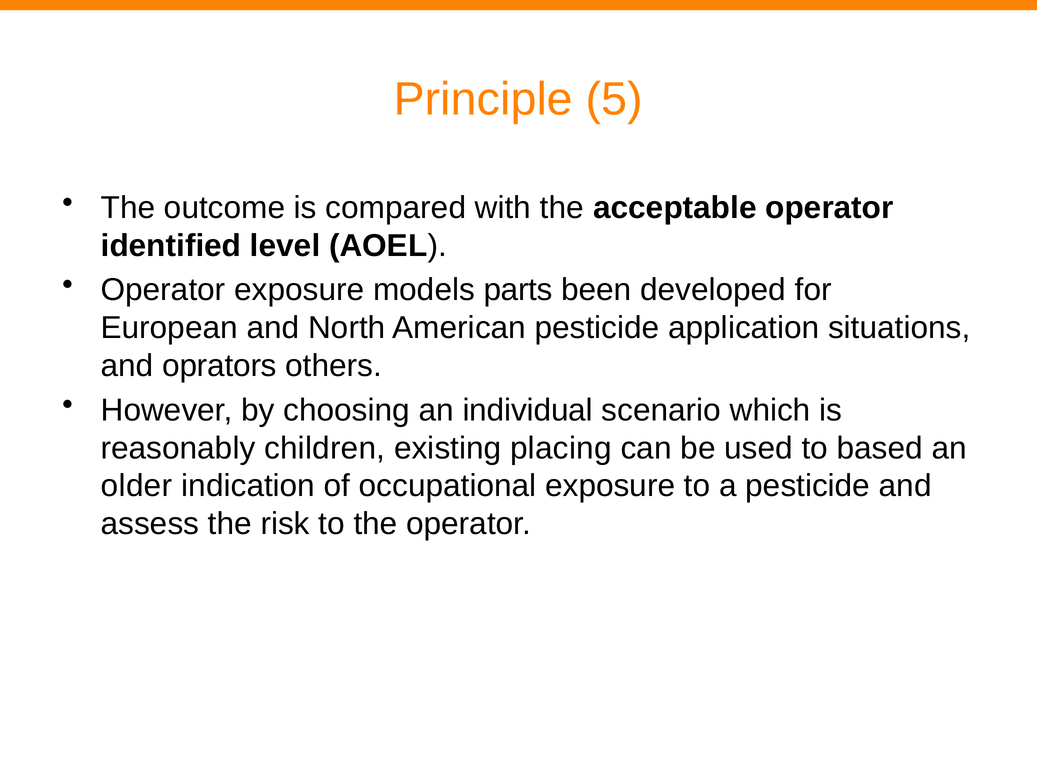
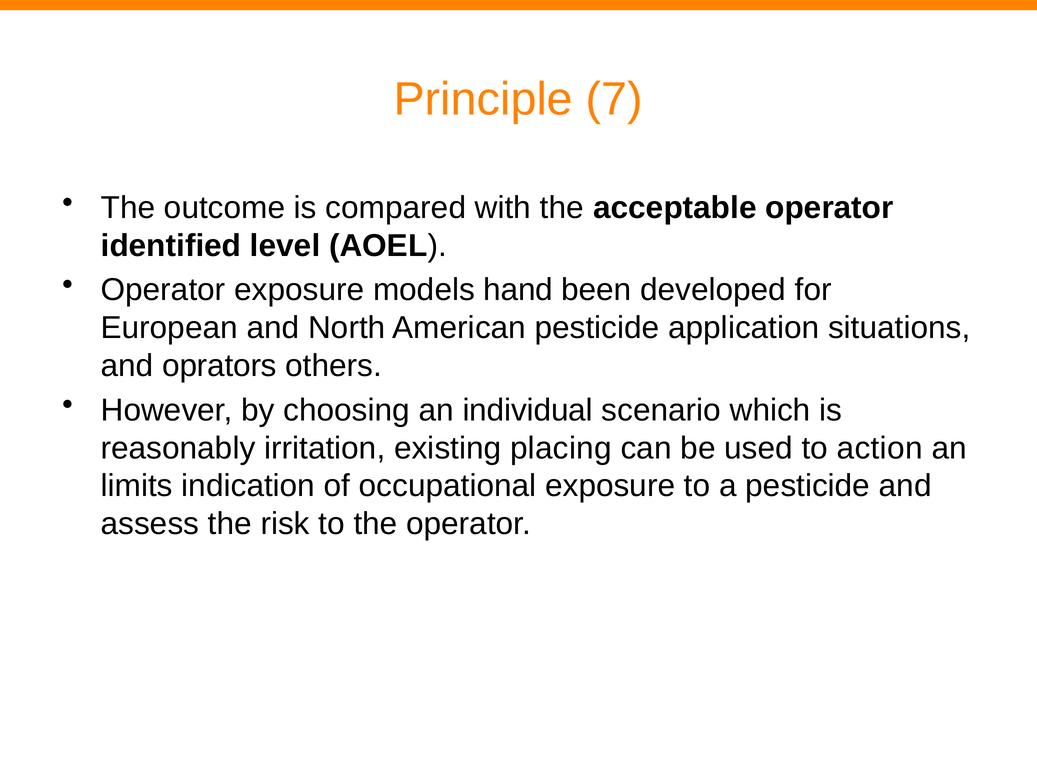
5: 5 -> 7 (614, 99)
parts: parts -> hand (518, 290)
children: children -> irritation (325, 448)
based: based -> action (880, 448)
older: older -> limits (137, 486)
